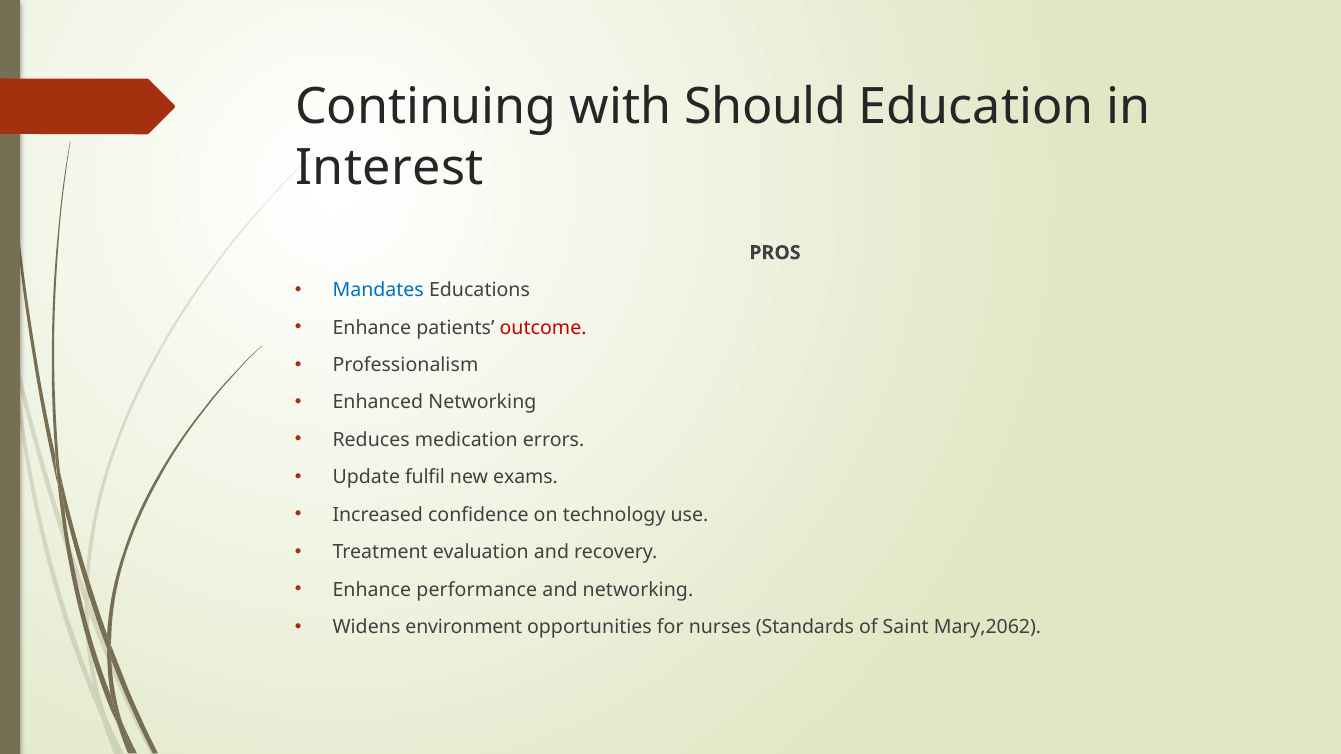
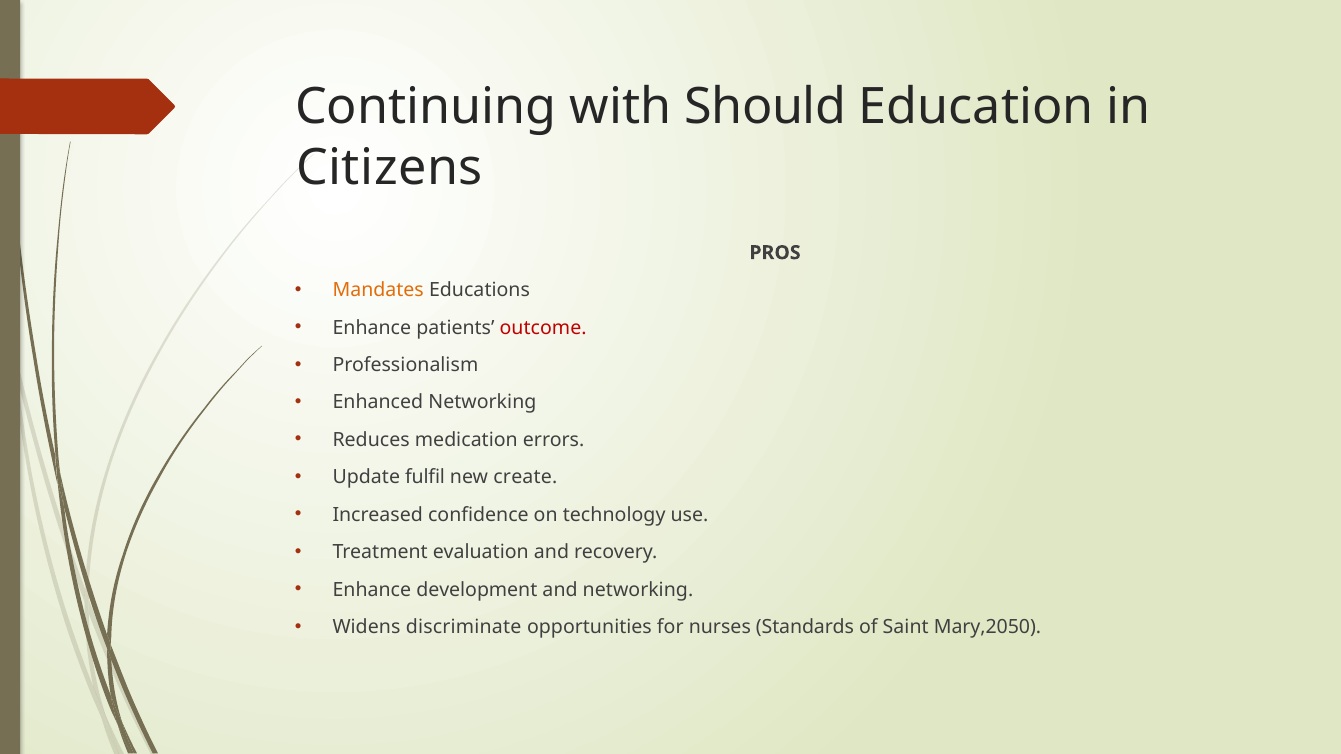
Interest: Interest -> Citizens (390, 168)
Mandates colour: blue -> orange (378, 290)
exams: exams -> create (525, 478)
performance: performance -> development (477, 590)
environment: environment -> discriminate (464, 627)
Mary,2062: Mary,2062 -> Mary,2050 (987, 627)
